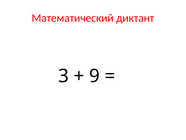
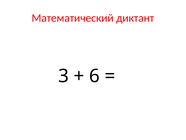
9: 9 -> 6 (94, 76)
